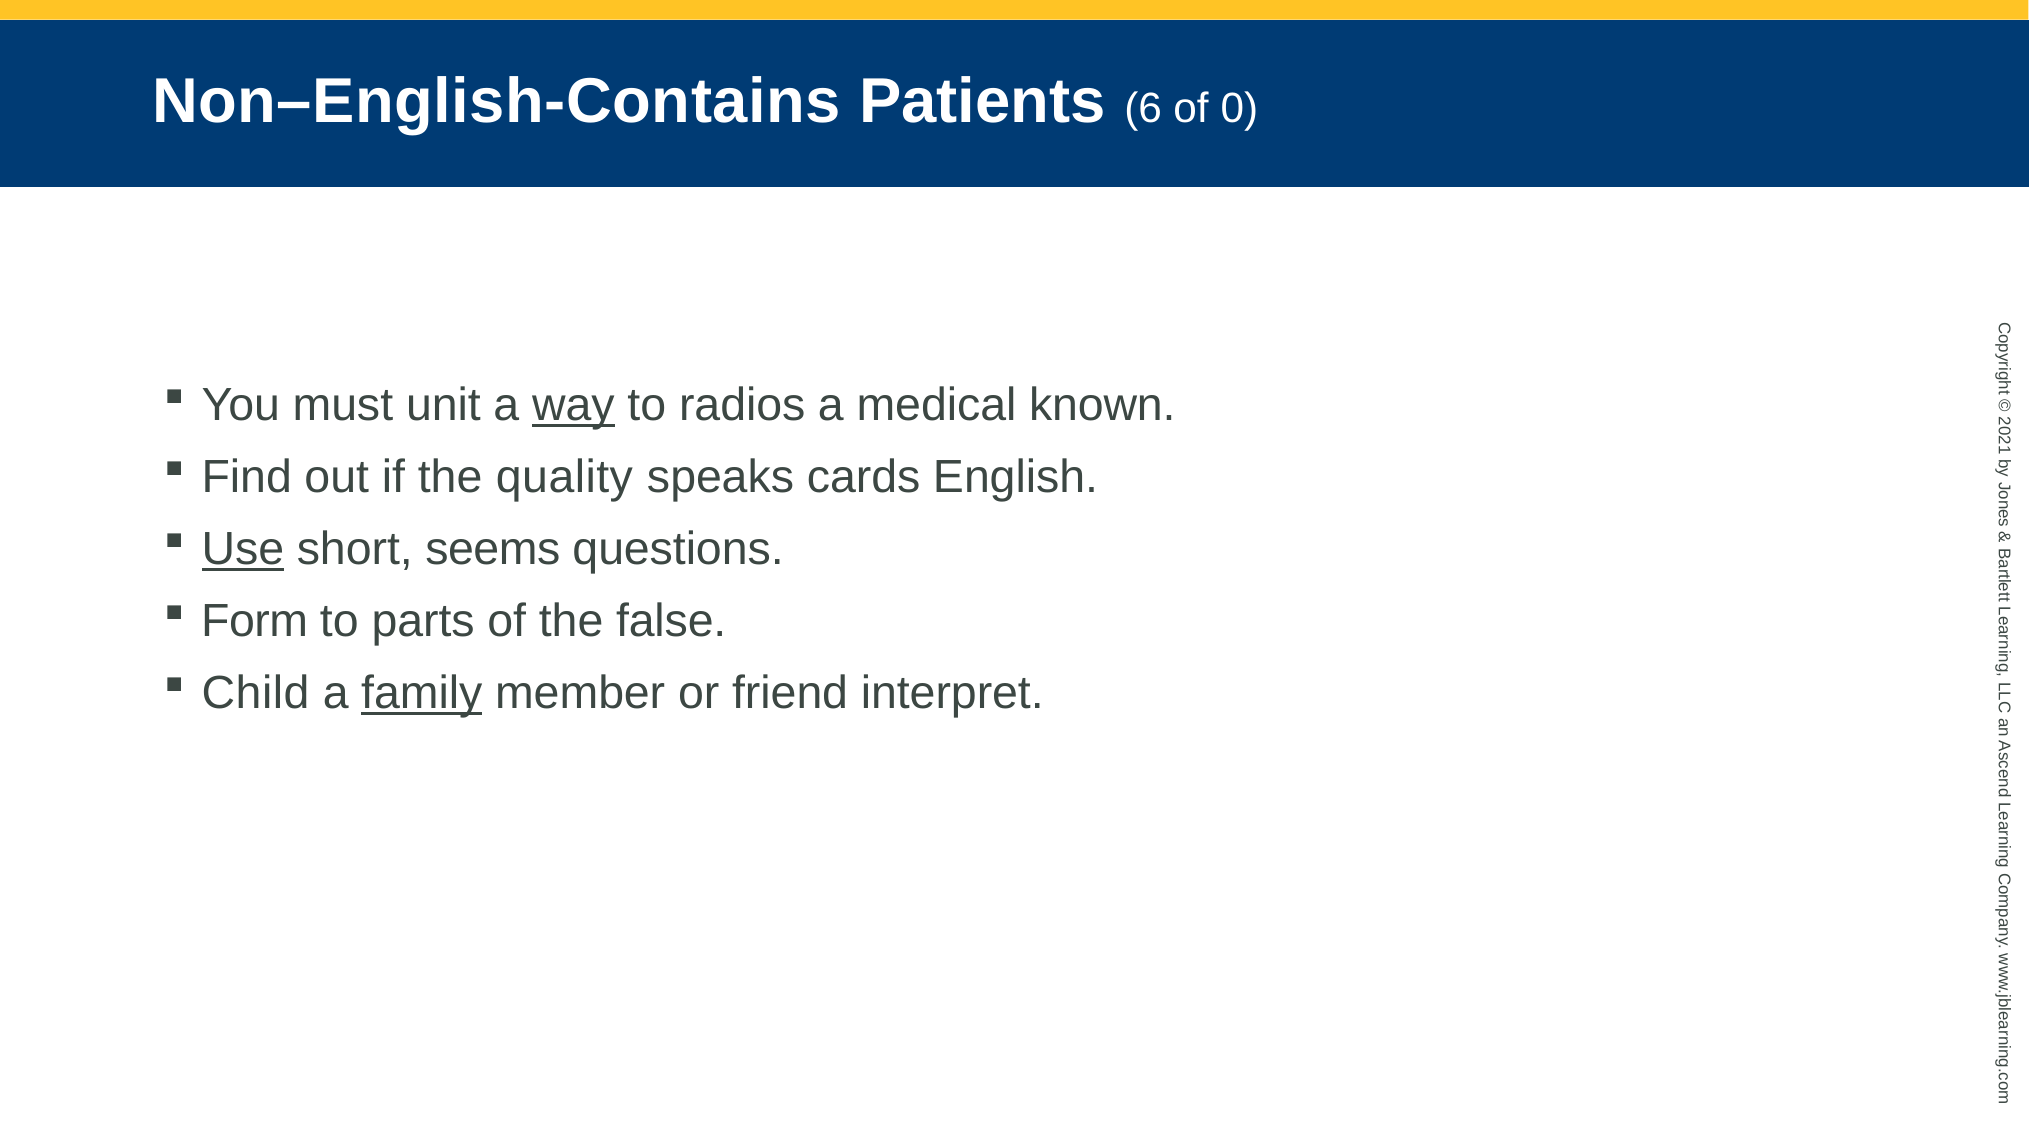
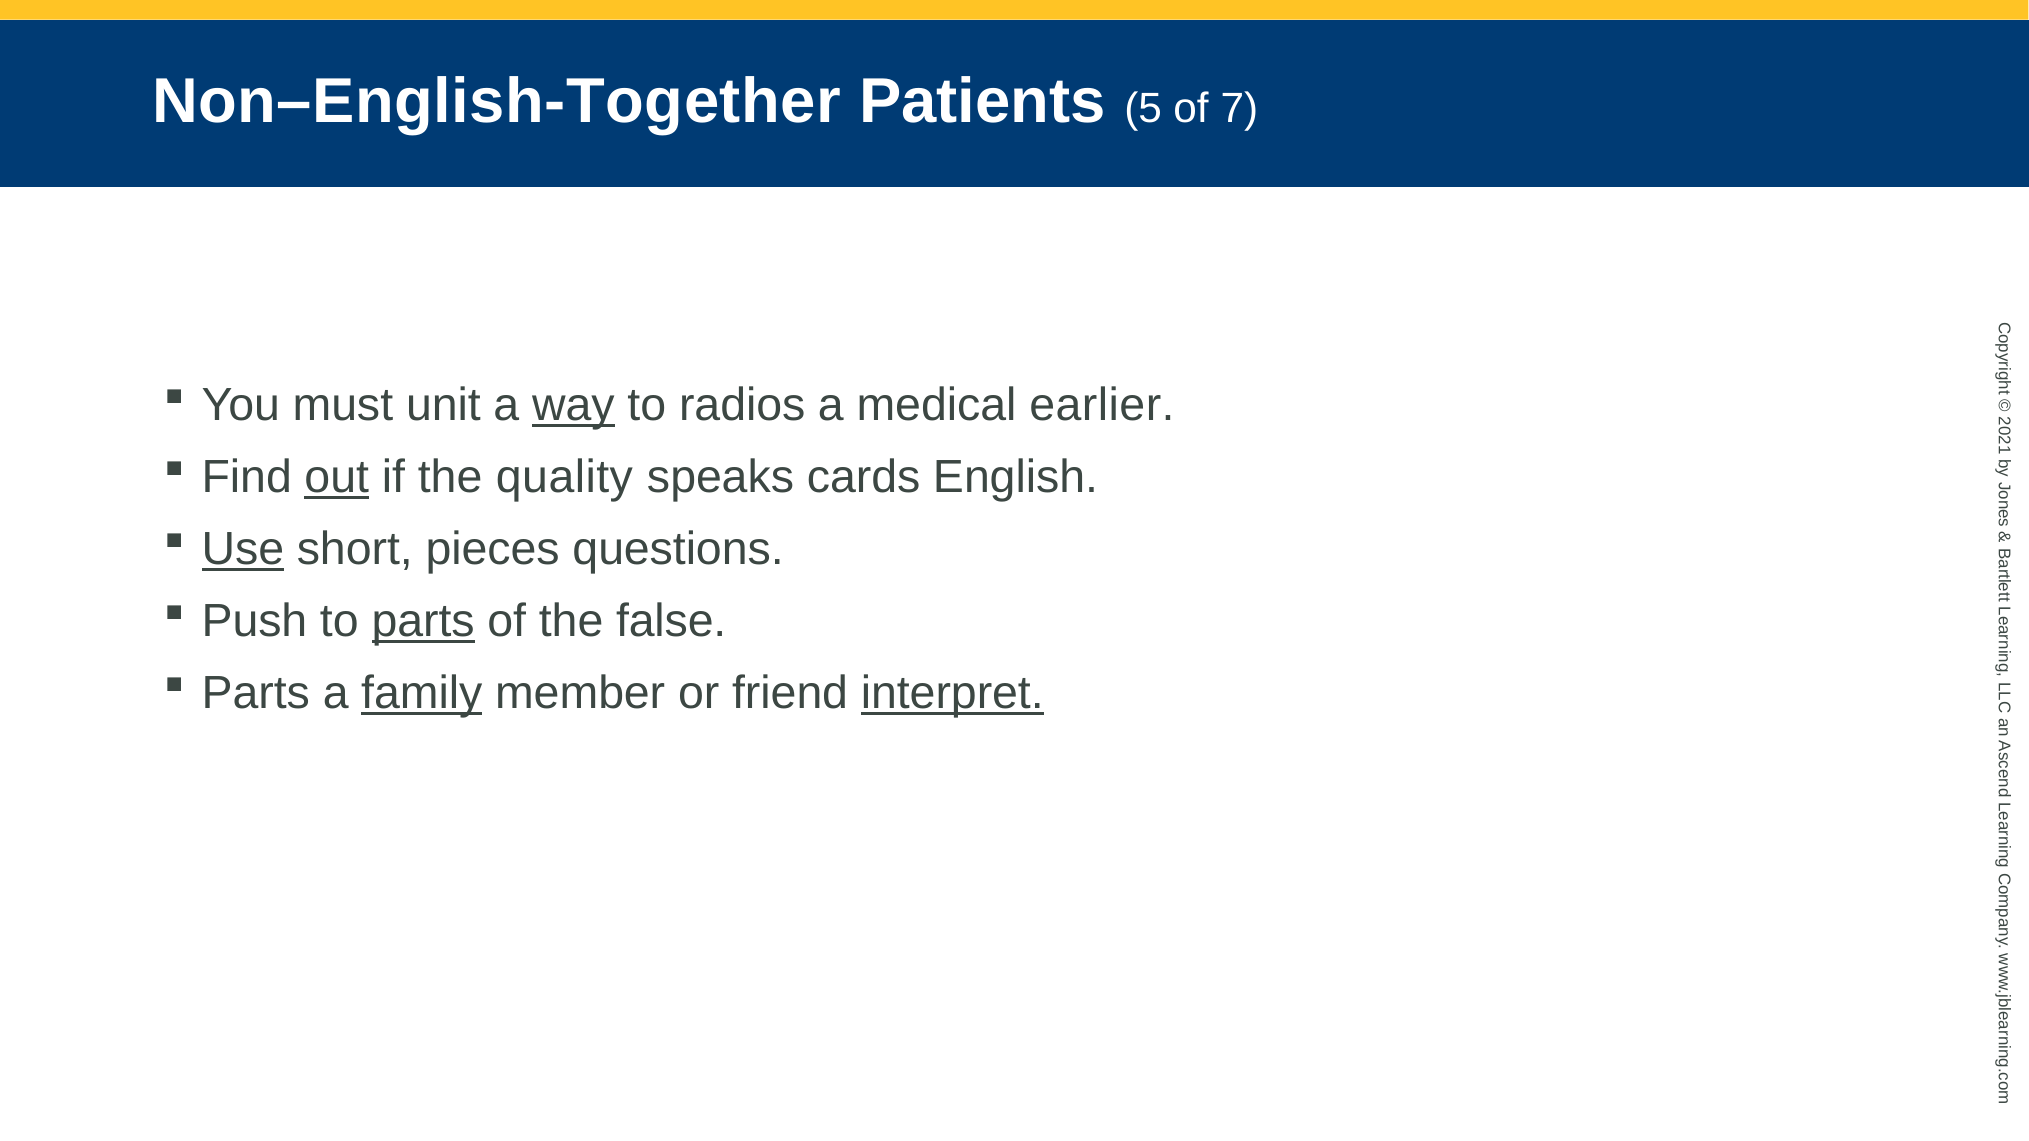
Non–English-Contains: Non–English-Contains -> Non–English-Together (497, 102)
6: 6 -> 5 (1143, 109)
of 0: 0 -> 7 (1239, 109)
known: known -> earlier (1102, 405)
out underline: none -> present (337, 478)
seems: seems -> pieces (493, 550)
Form: Form -> Push (254, 622)
parts underline: none -> present (423, 622)
Child: Child -> Parts (256, 694)
interpret underline: none -> present (952, 694)
